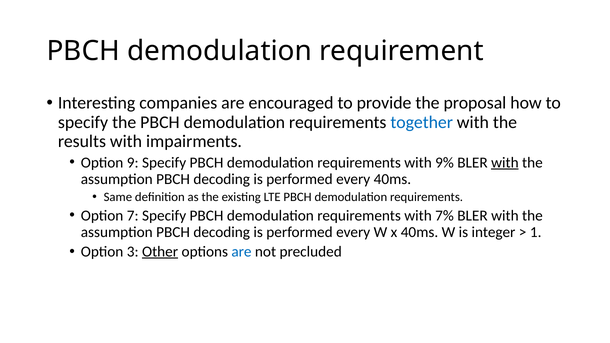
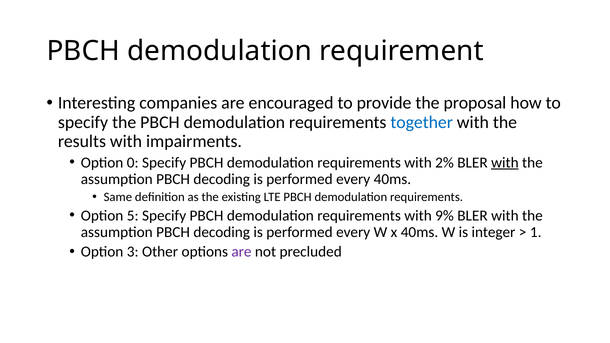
9: 9 -> 0 (133, 163)
9%: 9% -> 2% (445, 163)
7: 7 -> 5 (133, 216)
7%: 7% -> 9% (445, 216)
Other underline: present -> none (160, 252)
are colour: blue -> purple (242, 252)
